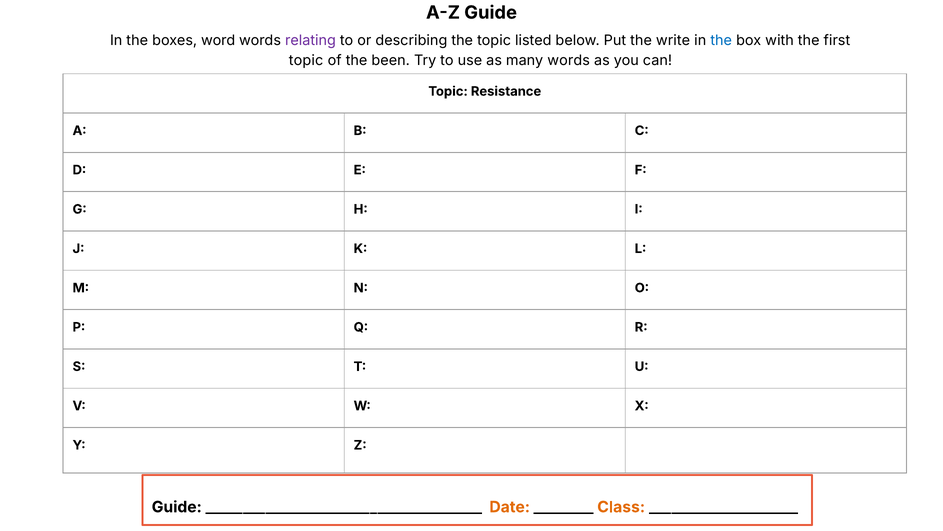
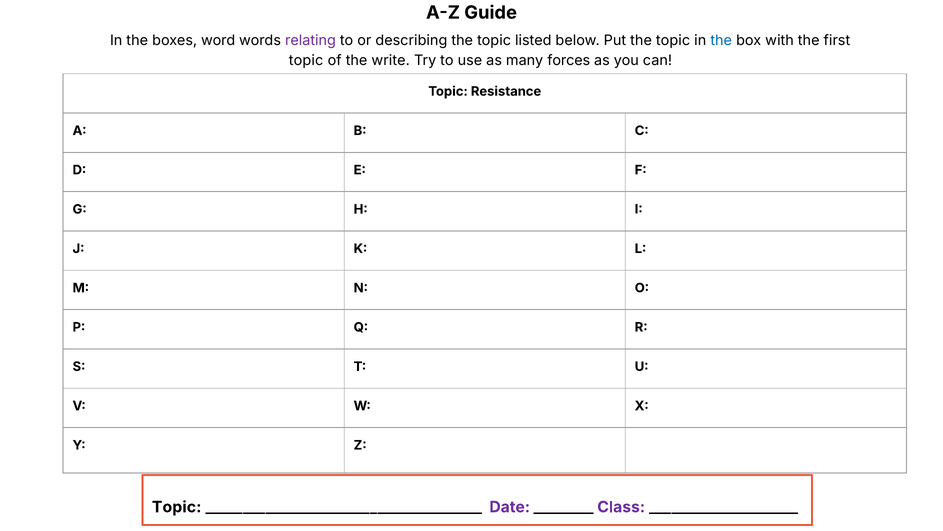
Put the write: write -> topic (673, 40)
been: been -> write (391, 60)
many words: words -> forces (569, 60)
Guide: Guide -> Topic (177, 507)
Date colour: orange -> purple (510, 507)
Class colour: orange -> purple (621, 507)
